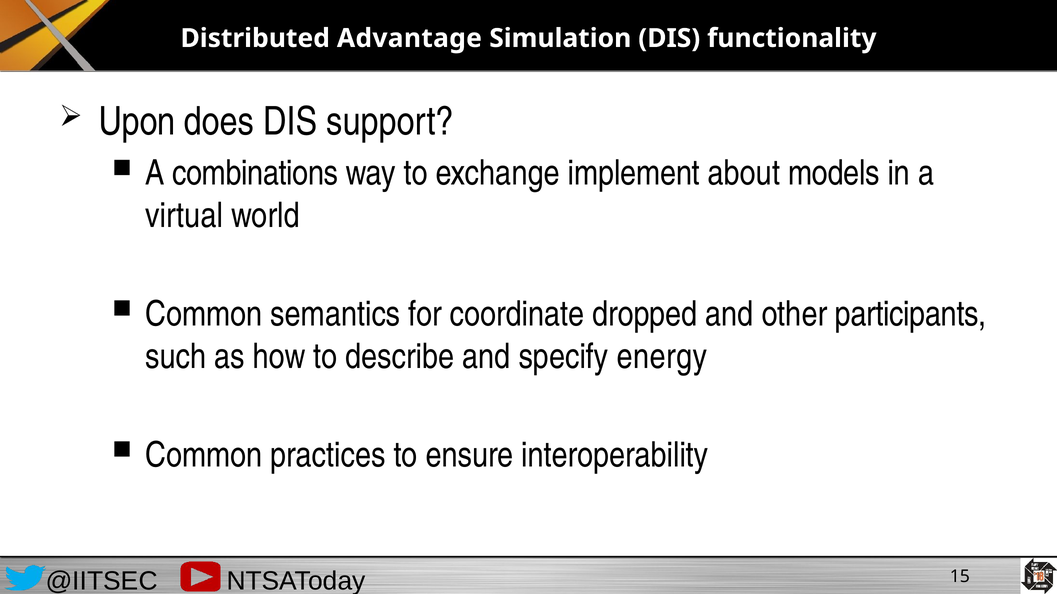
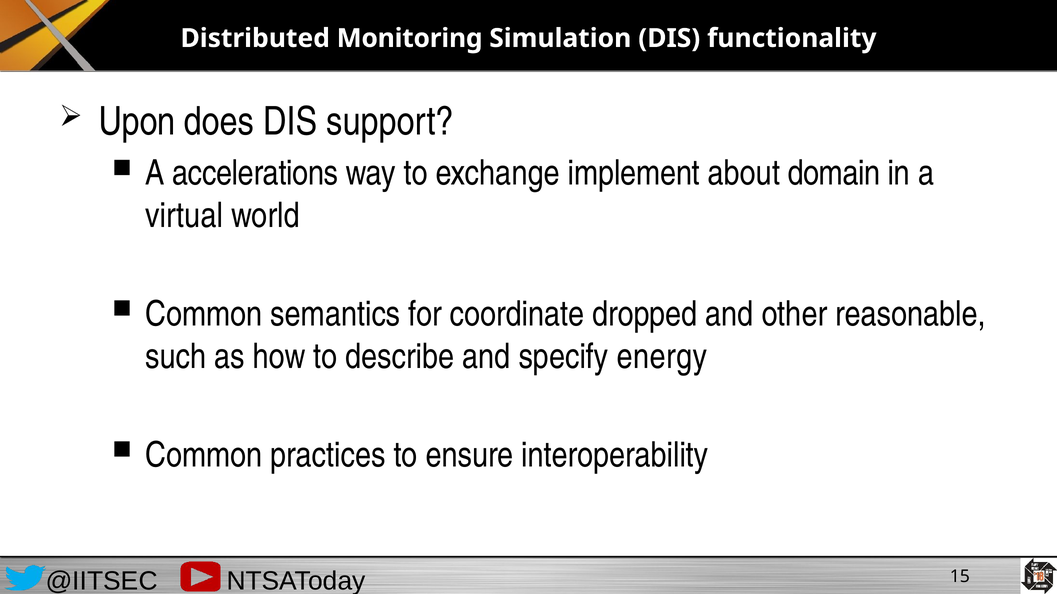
Advantage: Advantage -> Monitoring (410, 38)
combinations: combinations -> accelerations (255, 174)
models: models -> domain (834, 174)
participants: participants -> reasonable (910, 314)
